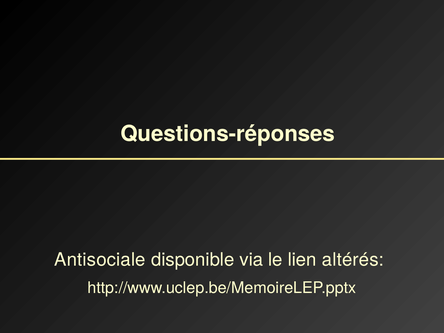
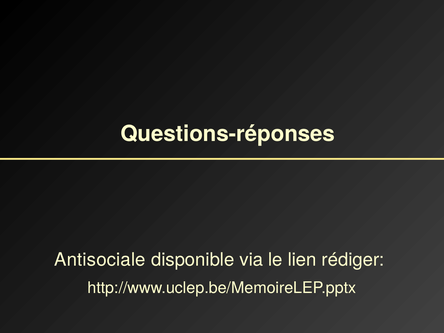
altérés: altérés -> rédiger (353, 260)
